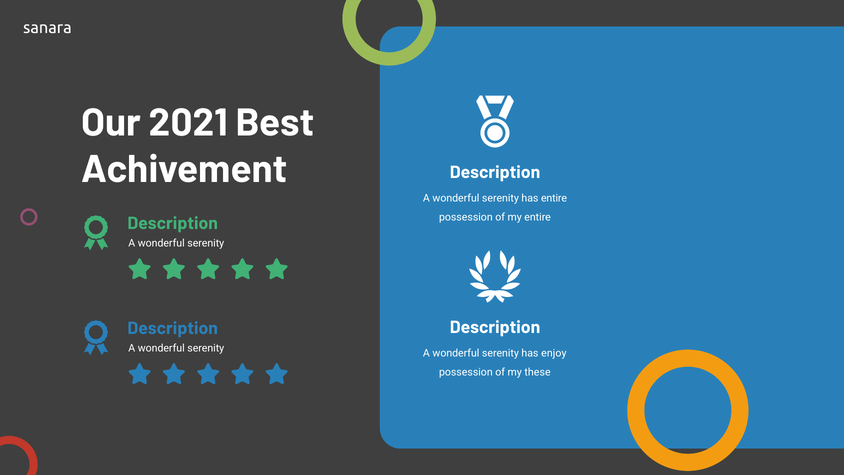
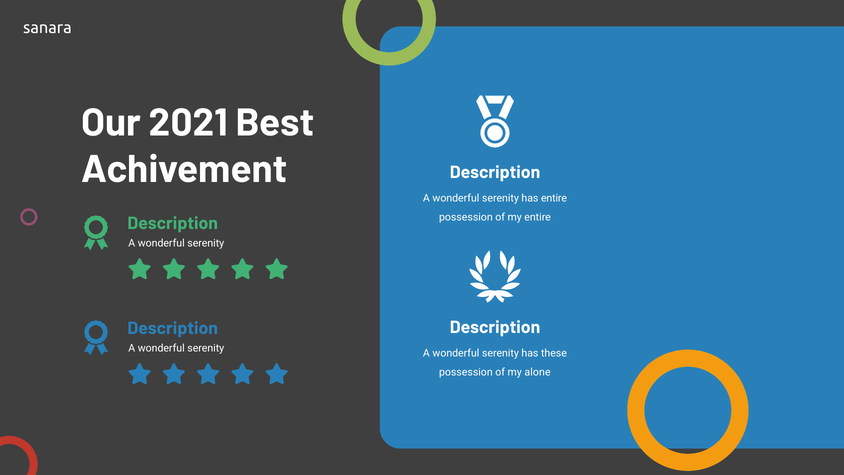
enjoy: enjoy -> these (554, 353)
these: these -> alone (538, 372)
